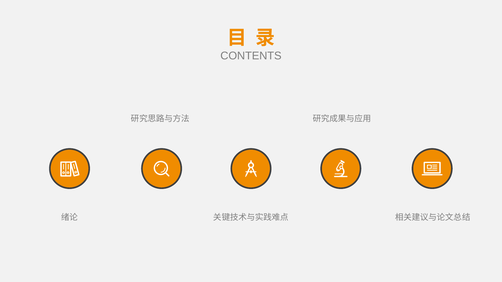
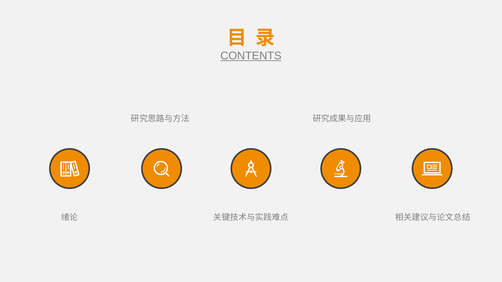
CONTENTS underline: none -> present (251, 56)
